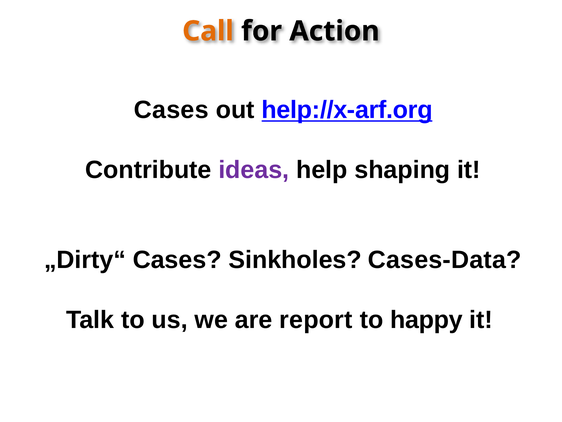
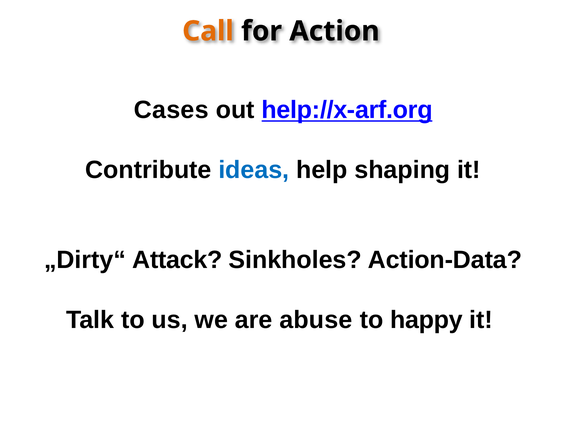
ideas colour: purple -> blue (254, 170)
„Dirty“ Cases: Cases -> Attack (177, 260)
Cases-Data: Cases-Data -> Action-Data (445, 260)
report: report -> abuse (316, 320)
